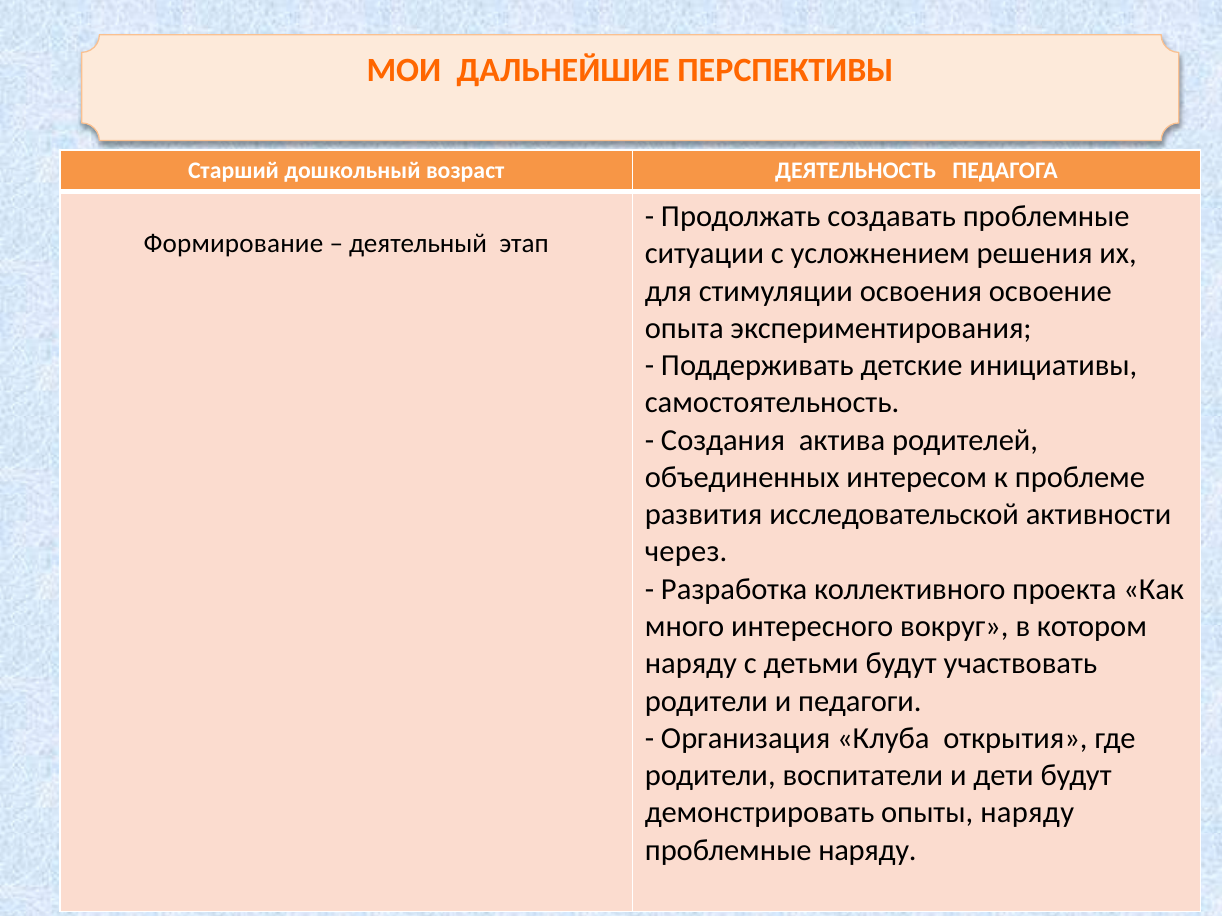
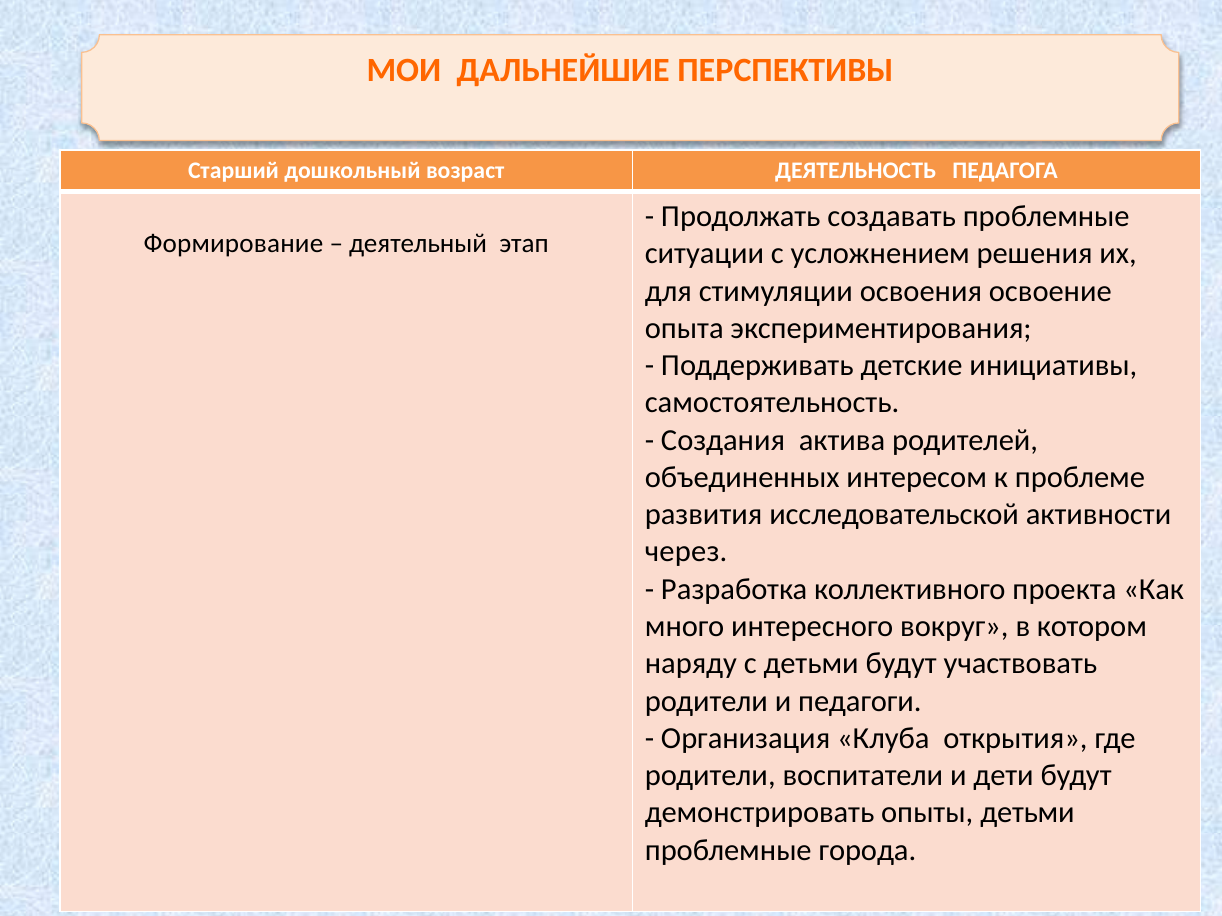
опыты наряду: наряду -> детьми (1027, 813)
проблемные наряду: наряду -> города (867, 850)
